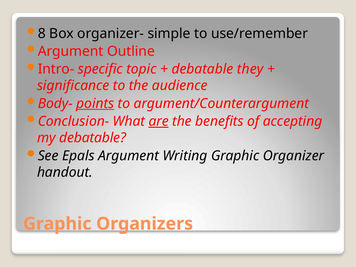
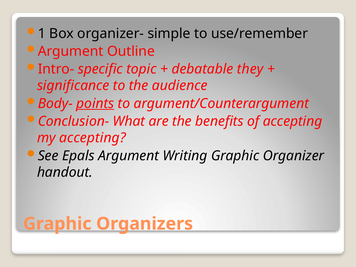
8: 8 -> 1 (42, 33)
are underline: present -> none (159, 121)
my debatable: debatable -> accepting (92, 138)
